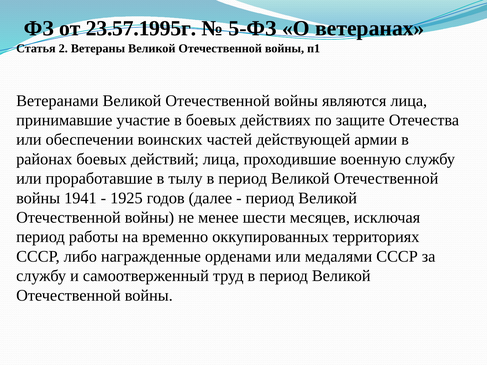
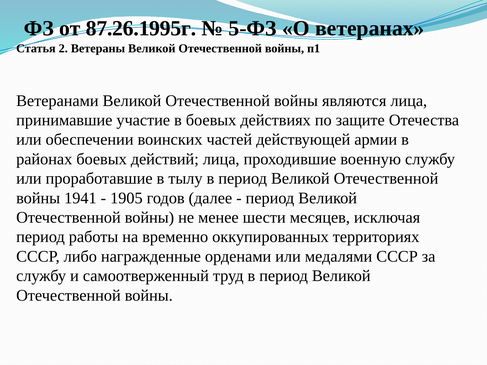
23.57.1995г: 23.57.1995г -> 87.26.1995г (141, 28)
1925: 1925 -> 1905 (126, 198)
